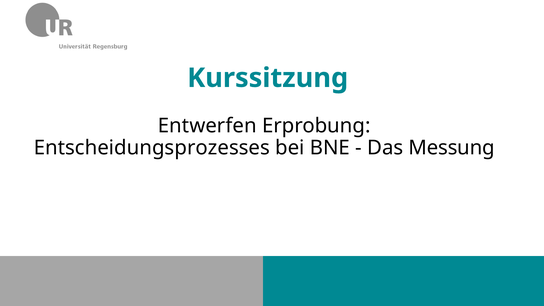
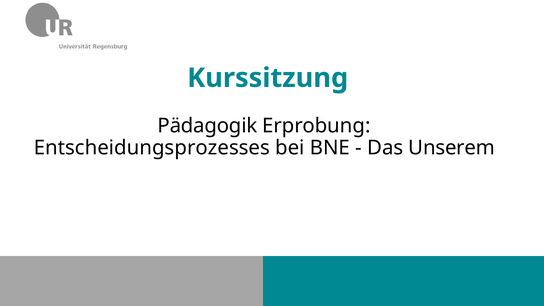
Entwerfen: Entwerfen -> Pädagogik (207, 126)
Messung: Messung -> Unserem (452, 148)
